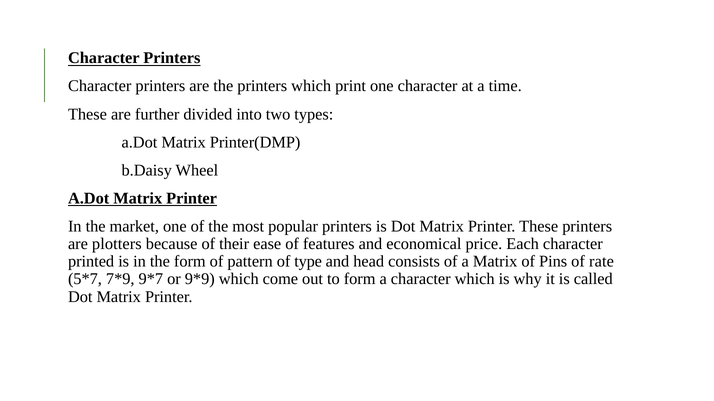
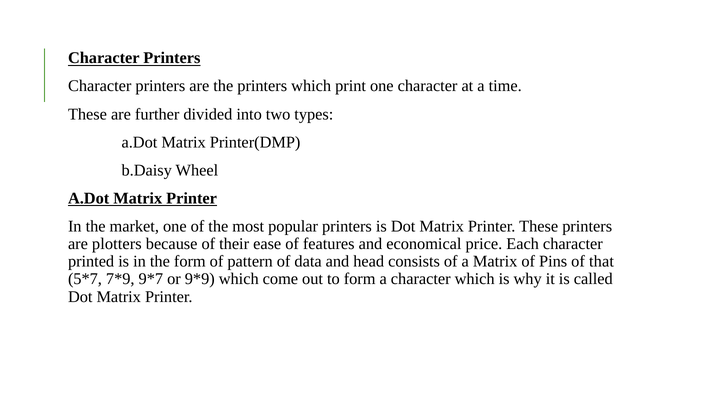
type: type -> data (308, 262)
rate: rate -> that (602, 262)
